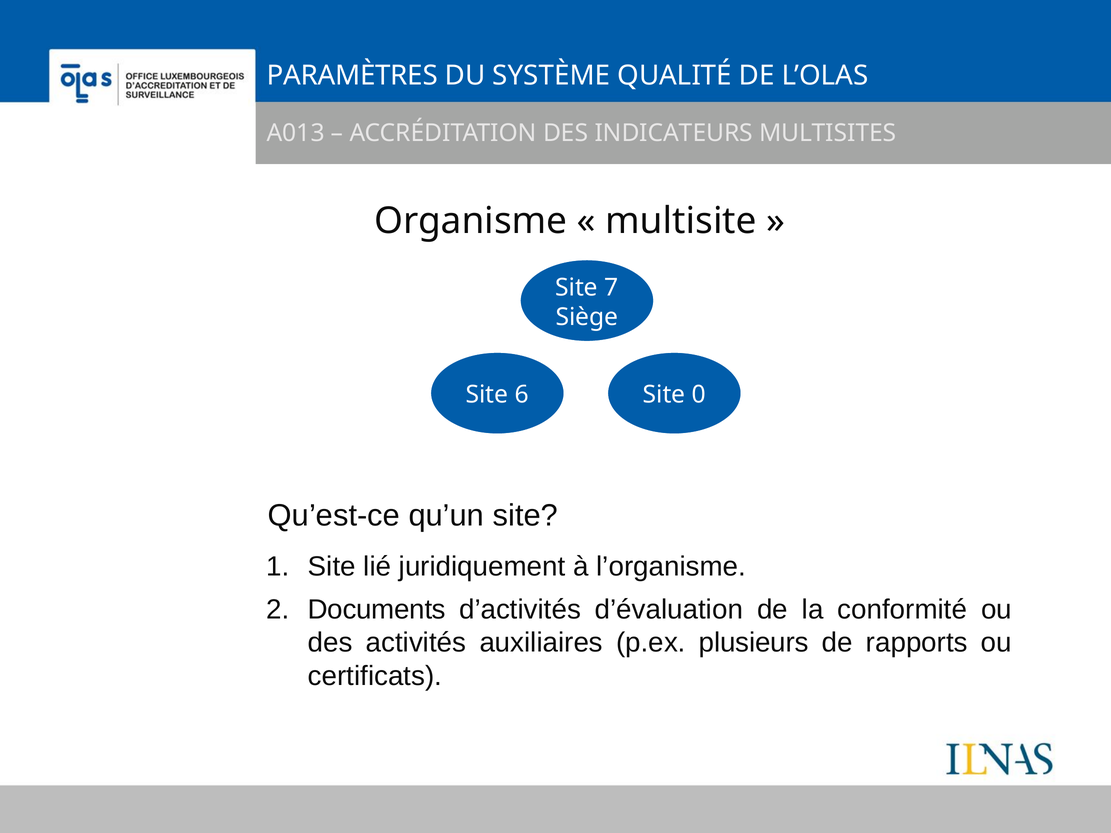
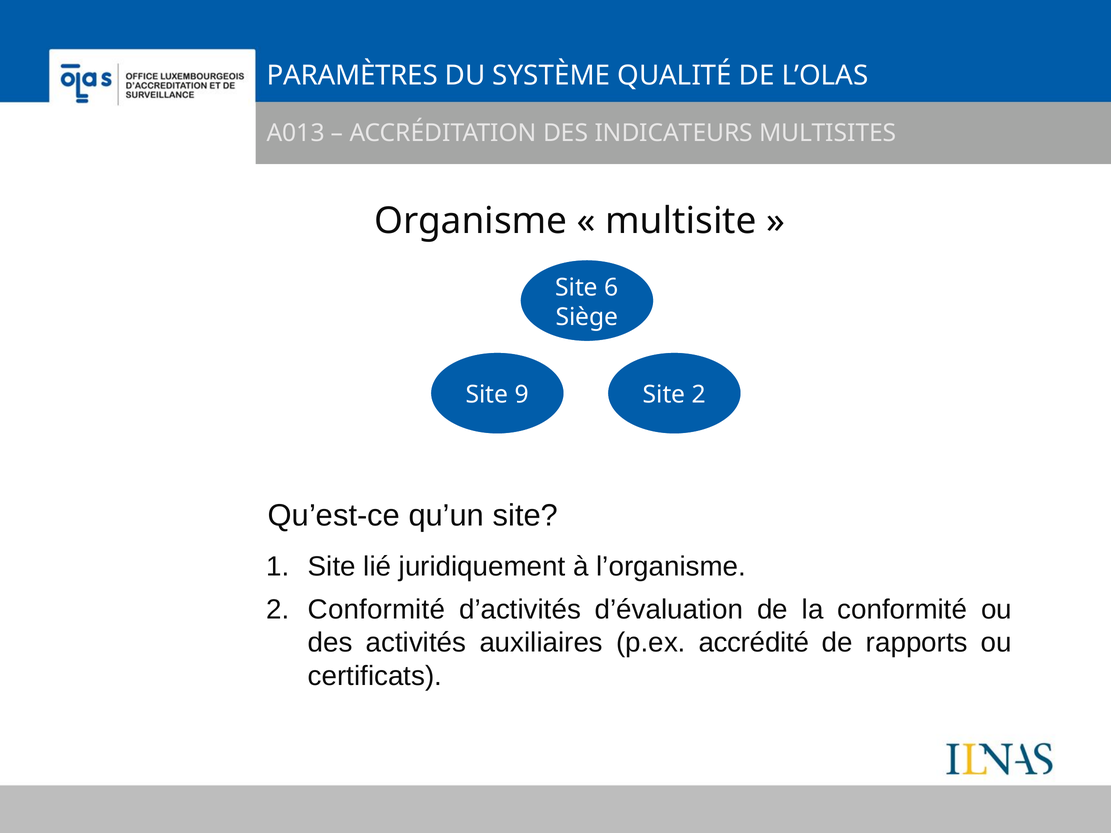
7: 7 -> 6 (611, 288)
6: 6 -> 9 (522, 395)
Site 0: 0 -> 2 (699, 395)
2 Documents: Documents -> Conformité (376, 610)
plusieurs: plusieurs -> accrédité (754, 643)
